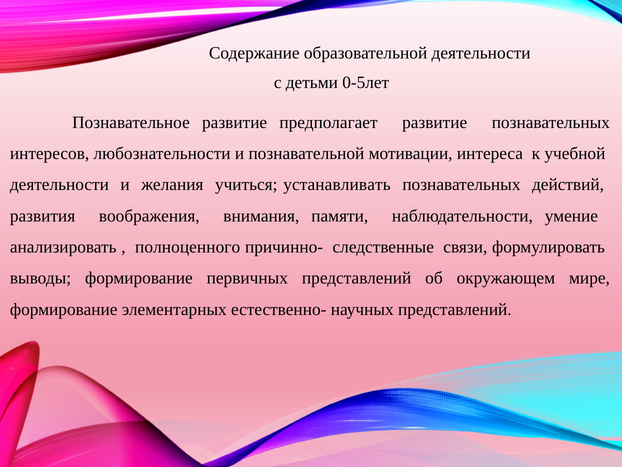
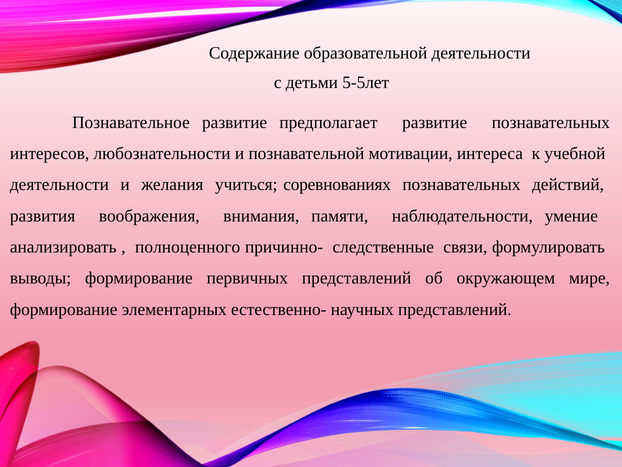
0-5лет: 0-5лет -> 5-5лет (366, 82)
устанавливать: устанавливать -> соревнованиях (337, 184)
